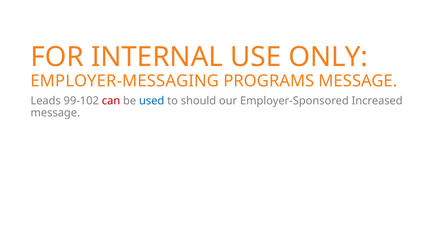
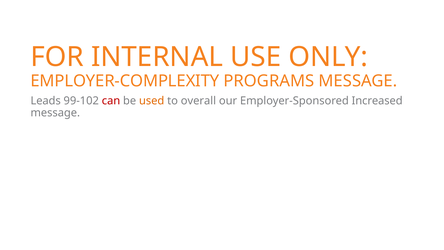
EMPLOYER-MESSAGING: EMPLOYER-MESSAGING -> EMPLOYER-COMPLEXITY (125, 81)
used colour: blue -> orange (152, 101)
should: should -> overall (198, 101)
